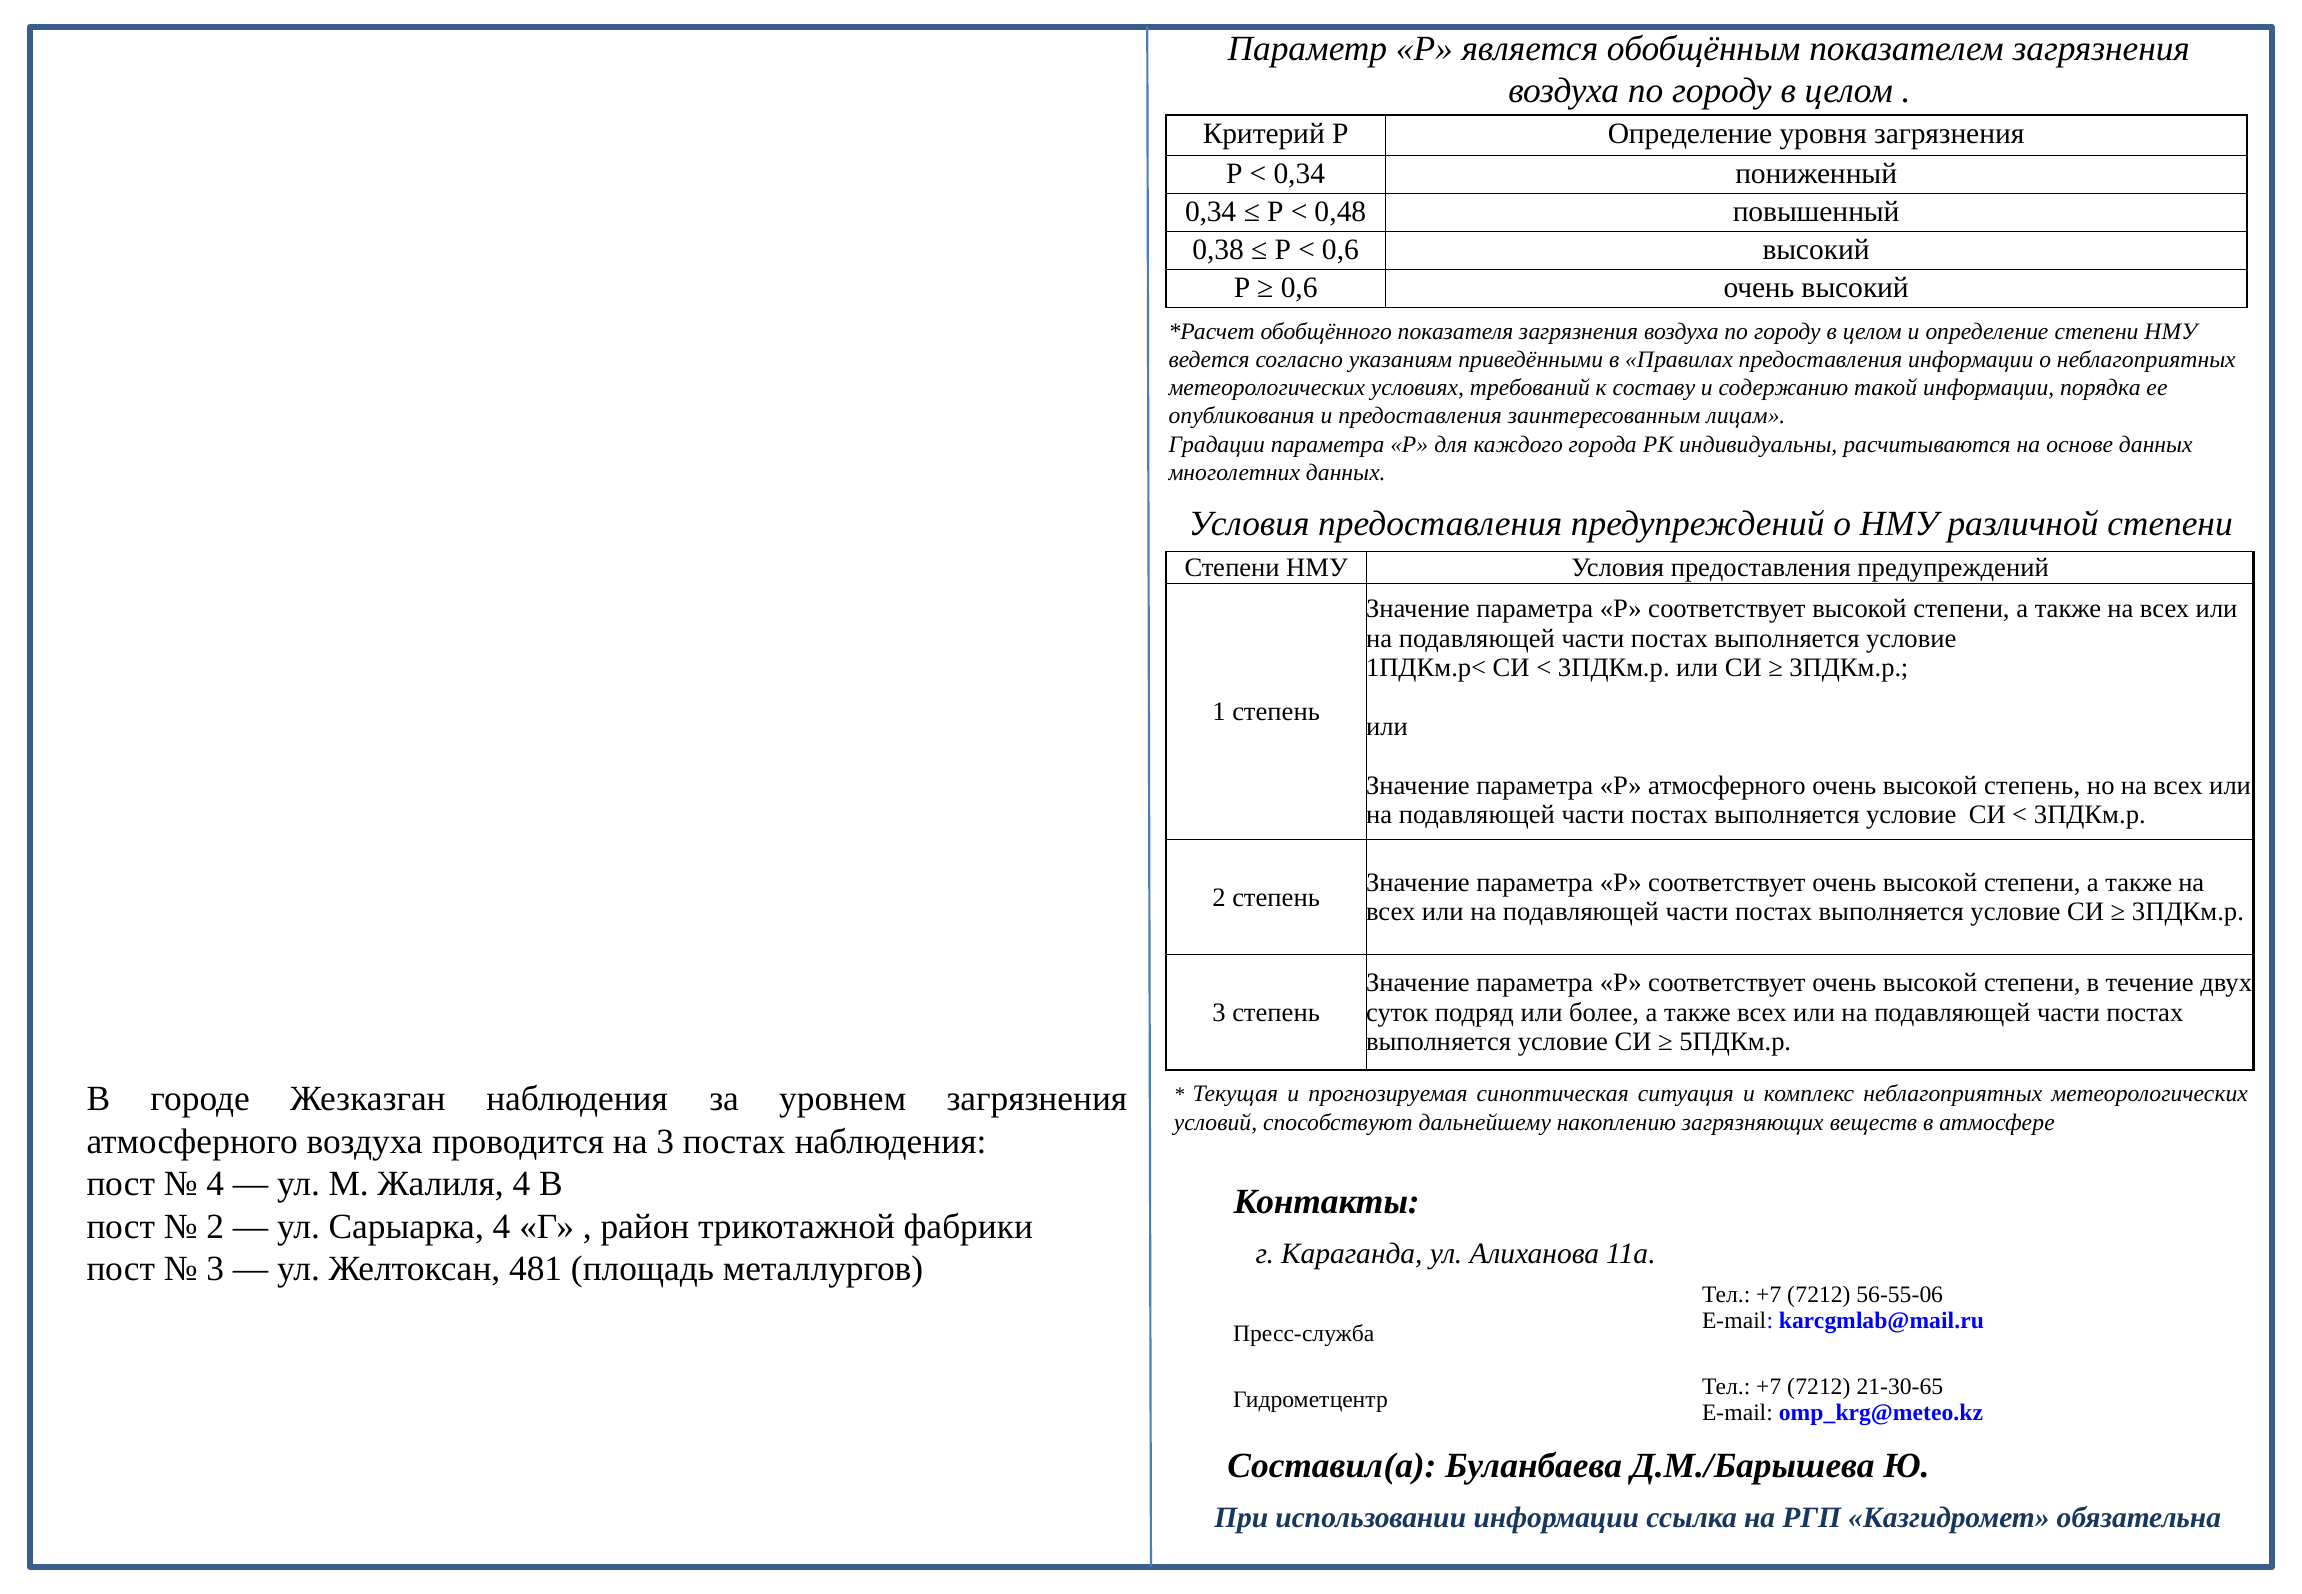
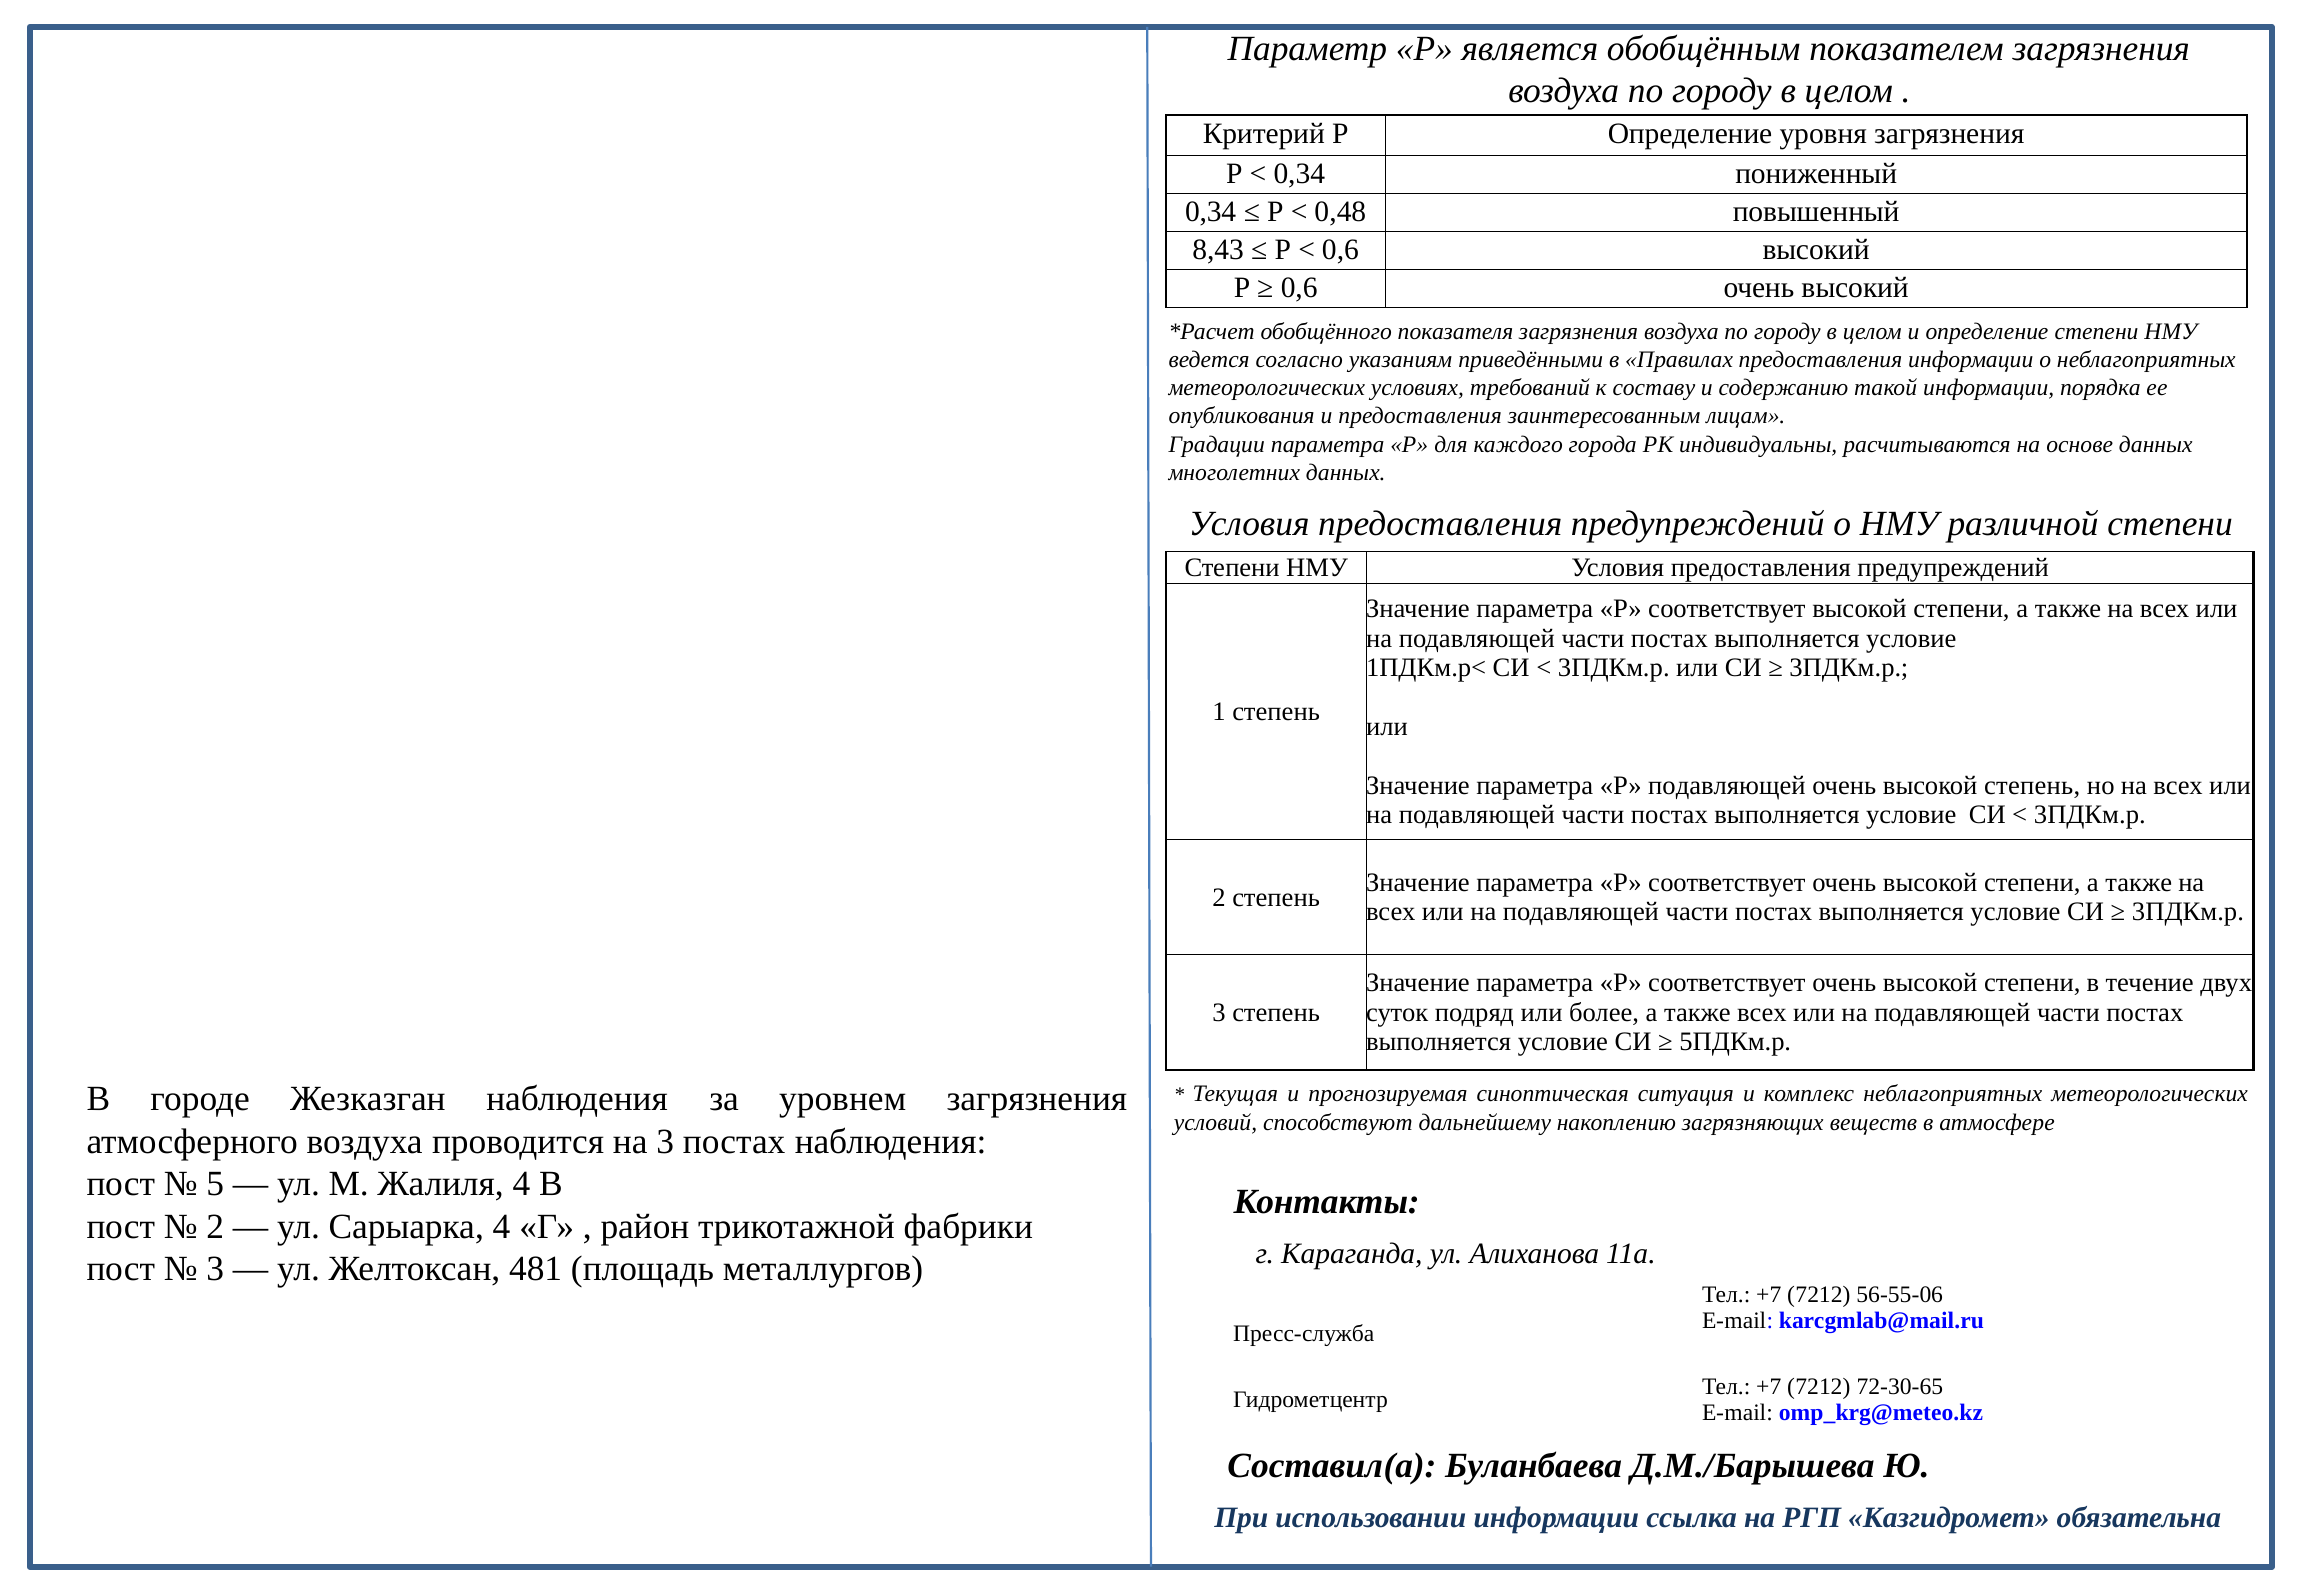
0,38: 0,38 -> 8,43 (1218, 250)
Р атмосферного: атмосферного -> подавляющей (1727, 785)
4: 4 -> 5 (215, 1184)
21-30-65: 21-30-65 -> 72-30-65 (1900, 1386)
